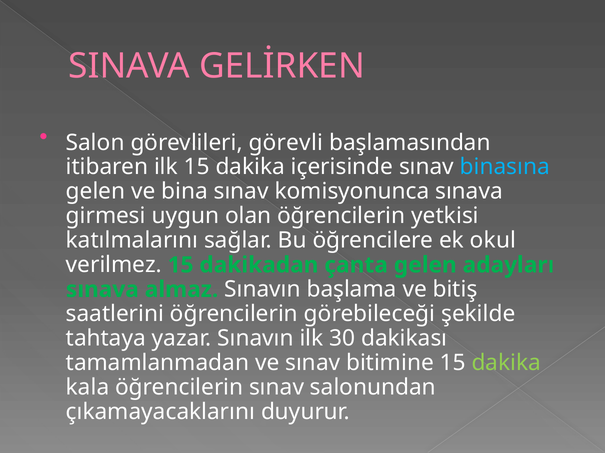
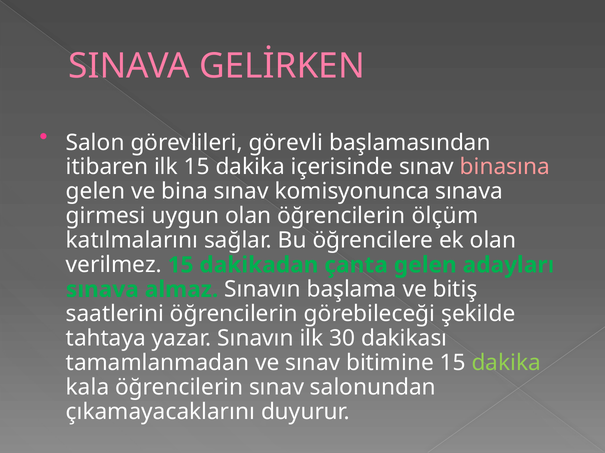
binasına colour: light blue -> pink (505, 167)
yetkisi: yetkisi -> ölçüm (445, 216)
ek okul: okul -> olan (493, 241)
